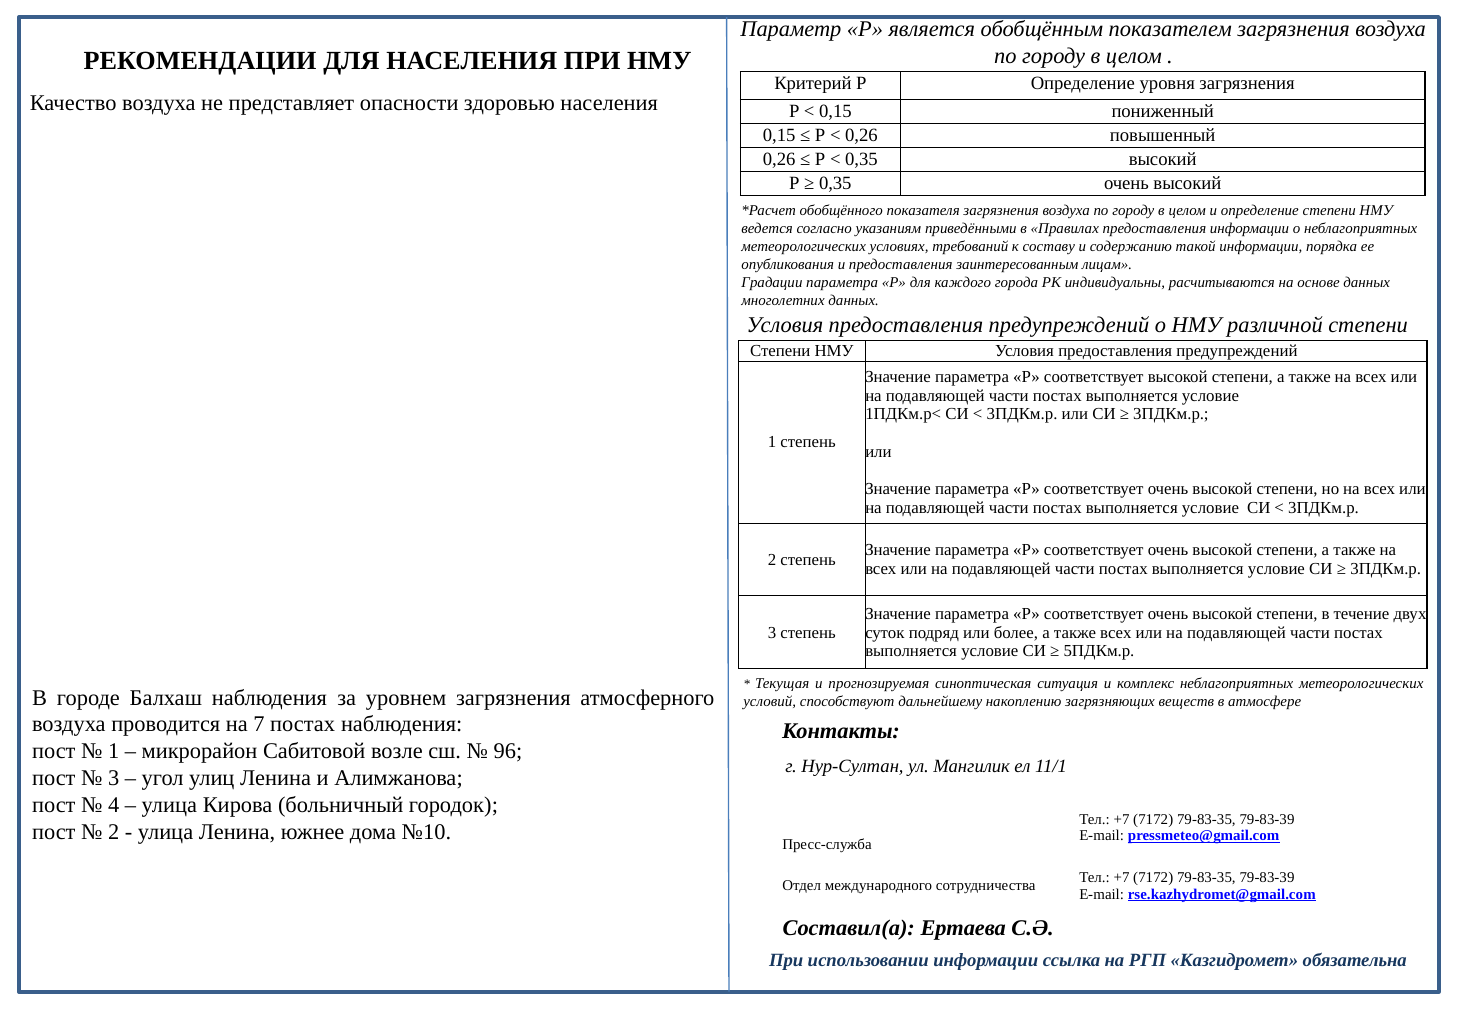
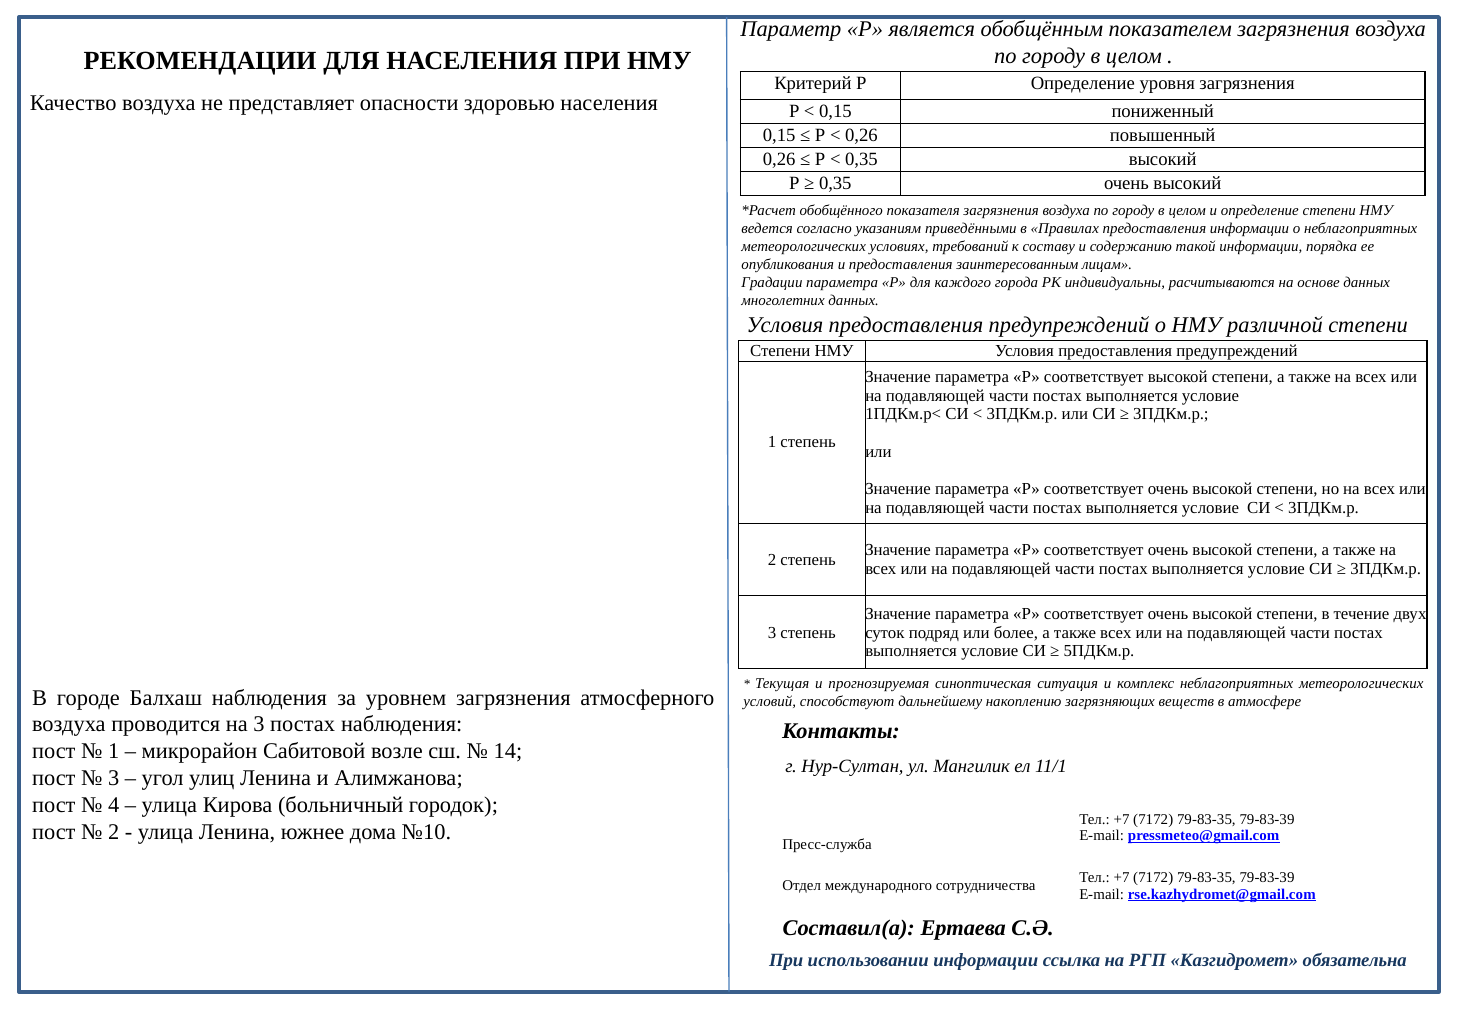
на 7: 7 -> 3 (259, 725)
96: 96 -> 14 (508, 752)
